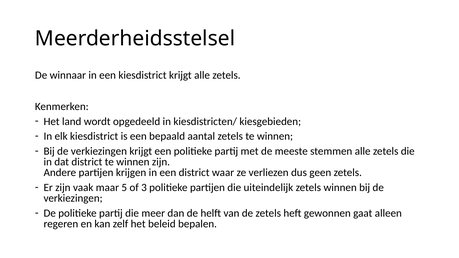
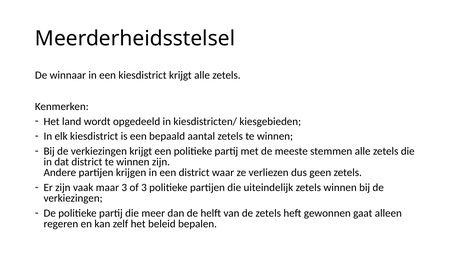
maar 5: 5 -> 3 (124, 188)
